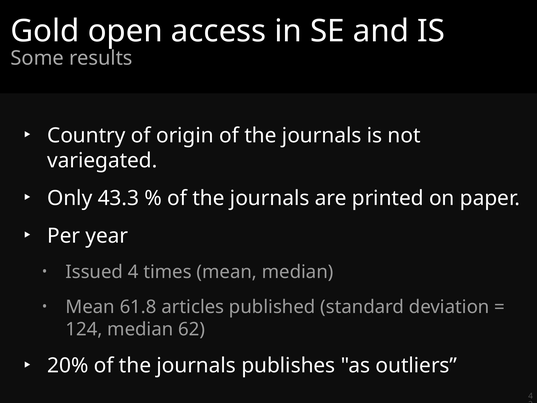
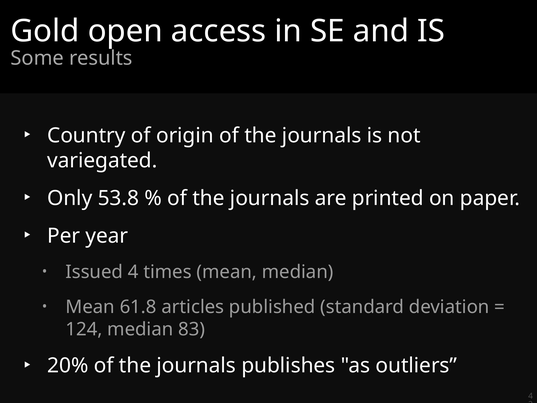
43.3: 43.3 -> 53.8 (118, 198)
62: 62 -> 83 (192, 329)
